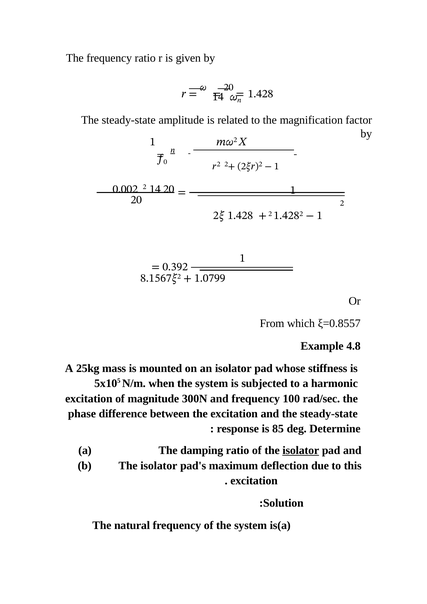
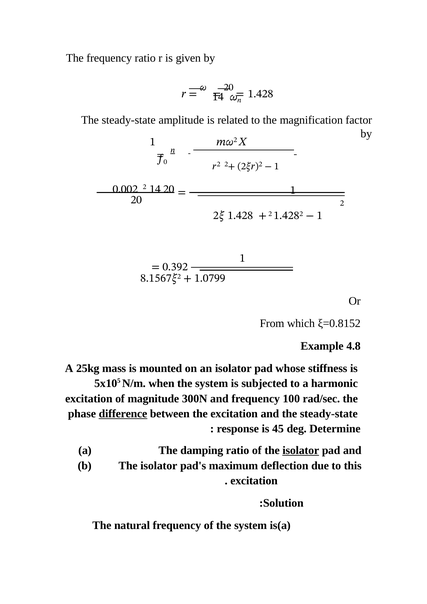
ξ=0.8557: ξ=0.8557 -> ξ=0.8152 (339, 324)
difference underline: none -> present (123, 414)
85: 85 -> 45 (278, 429)
